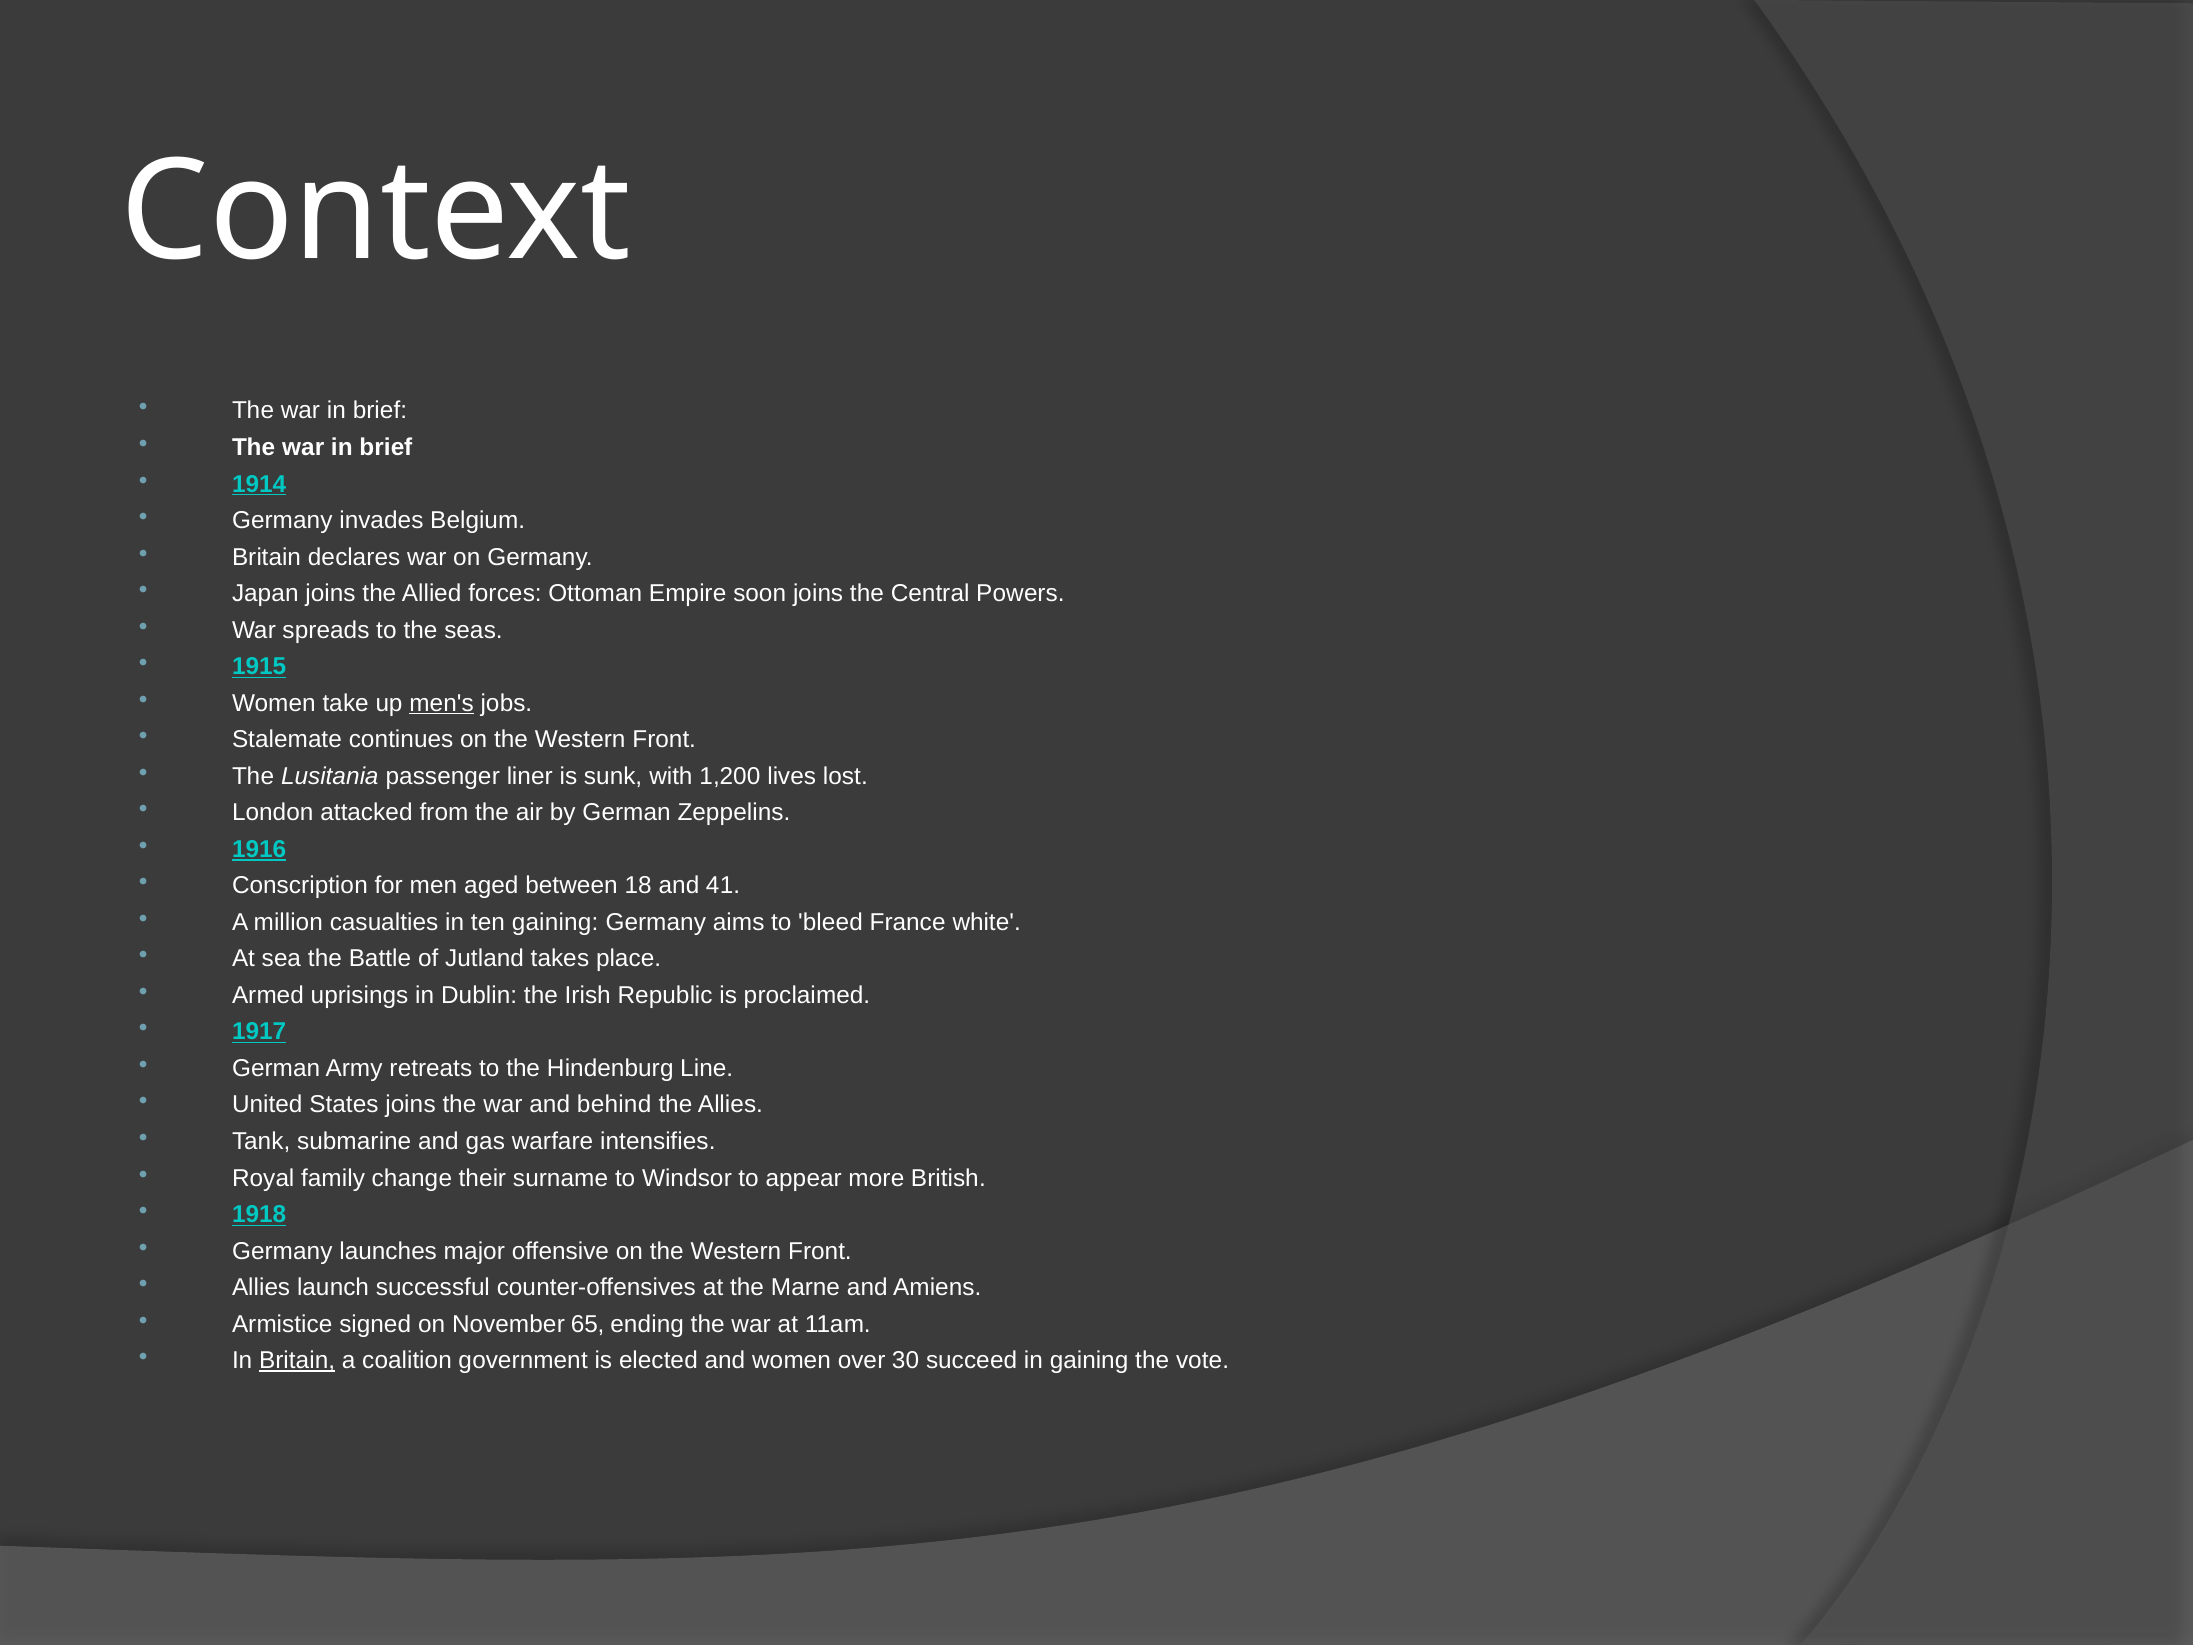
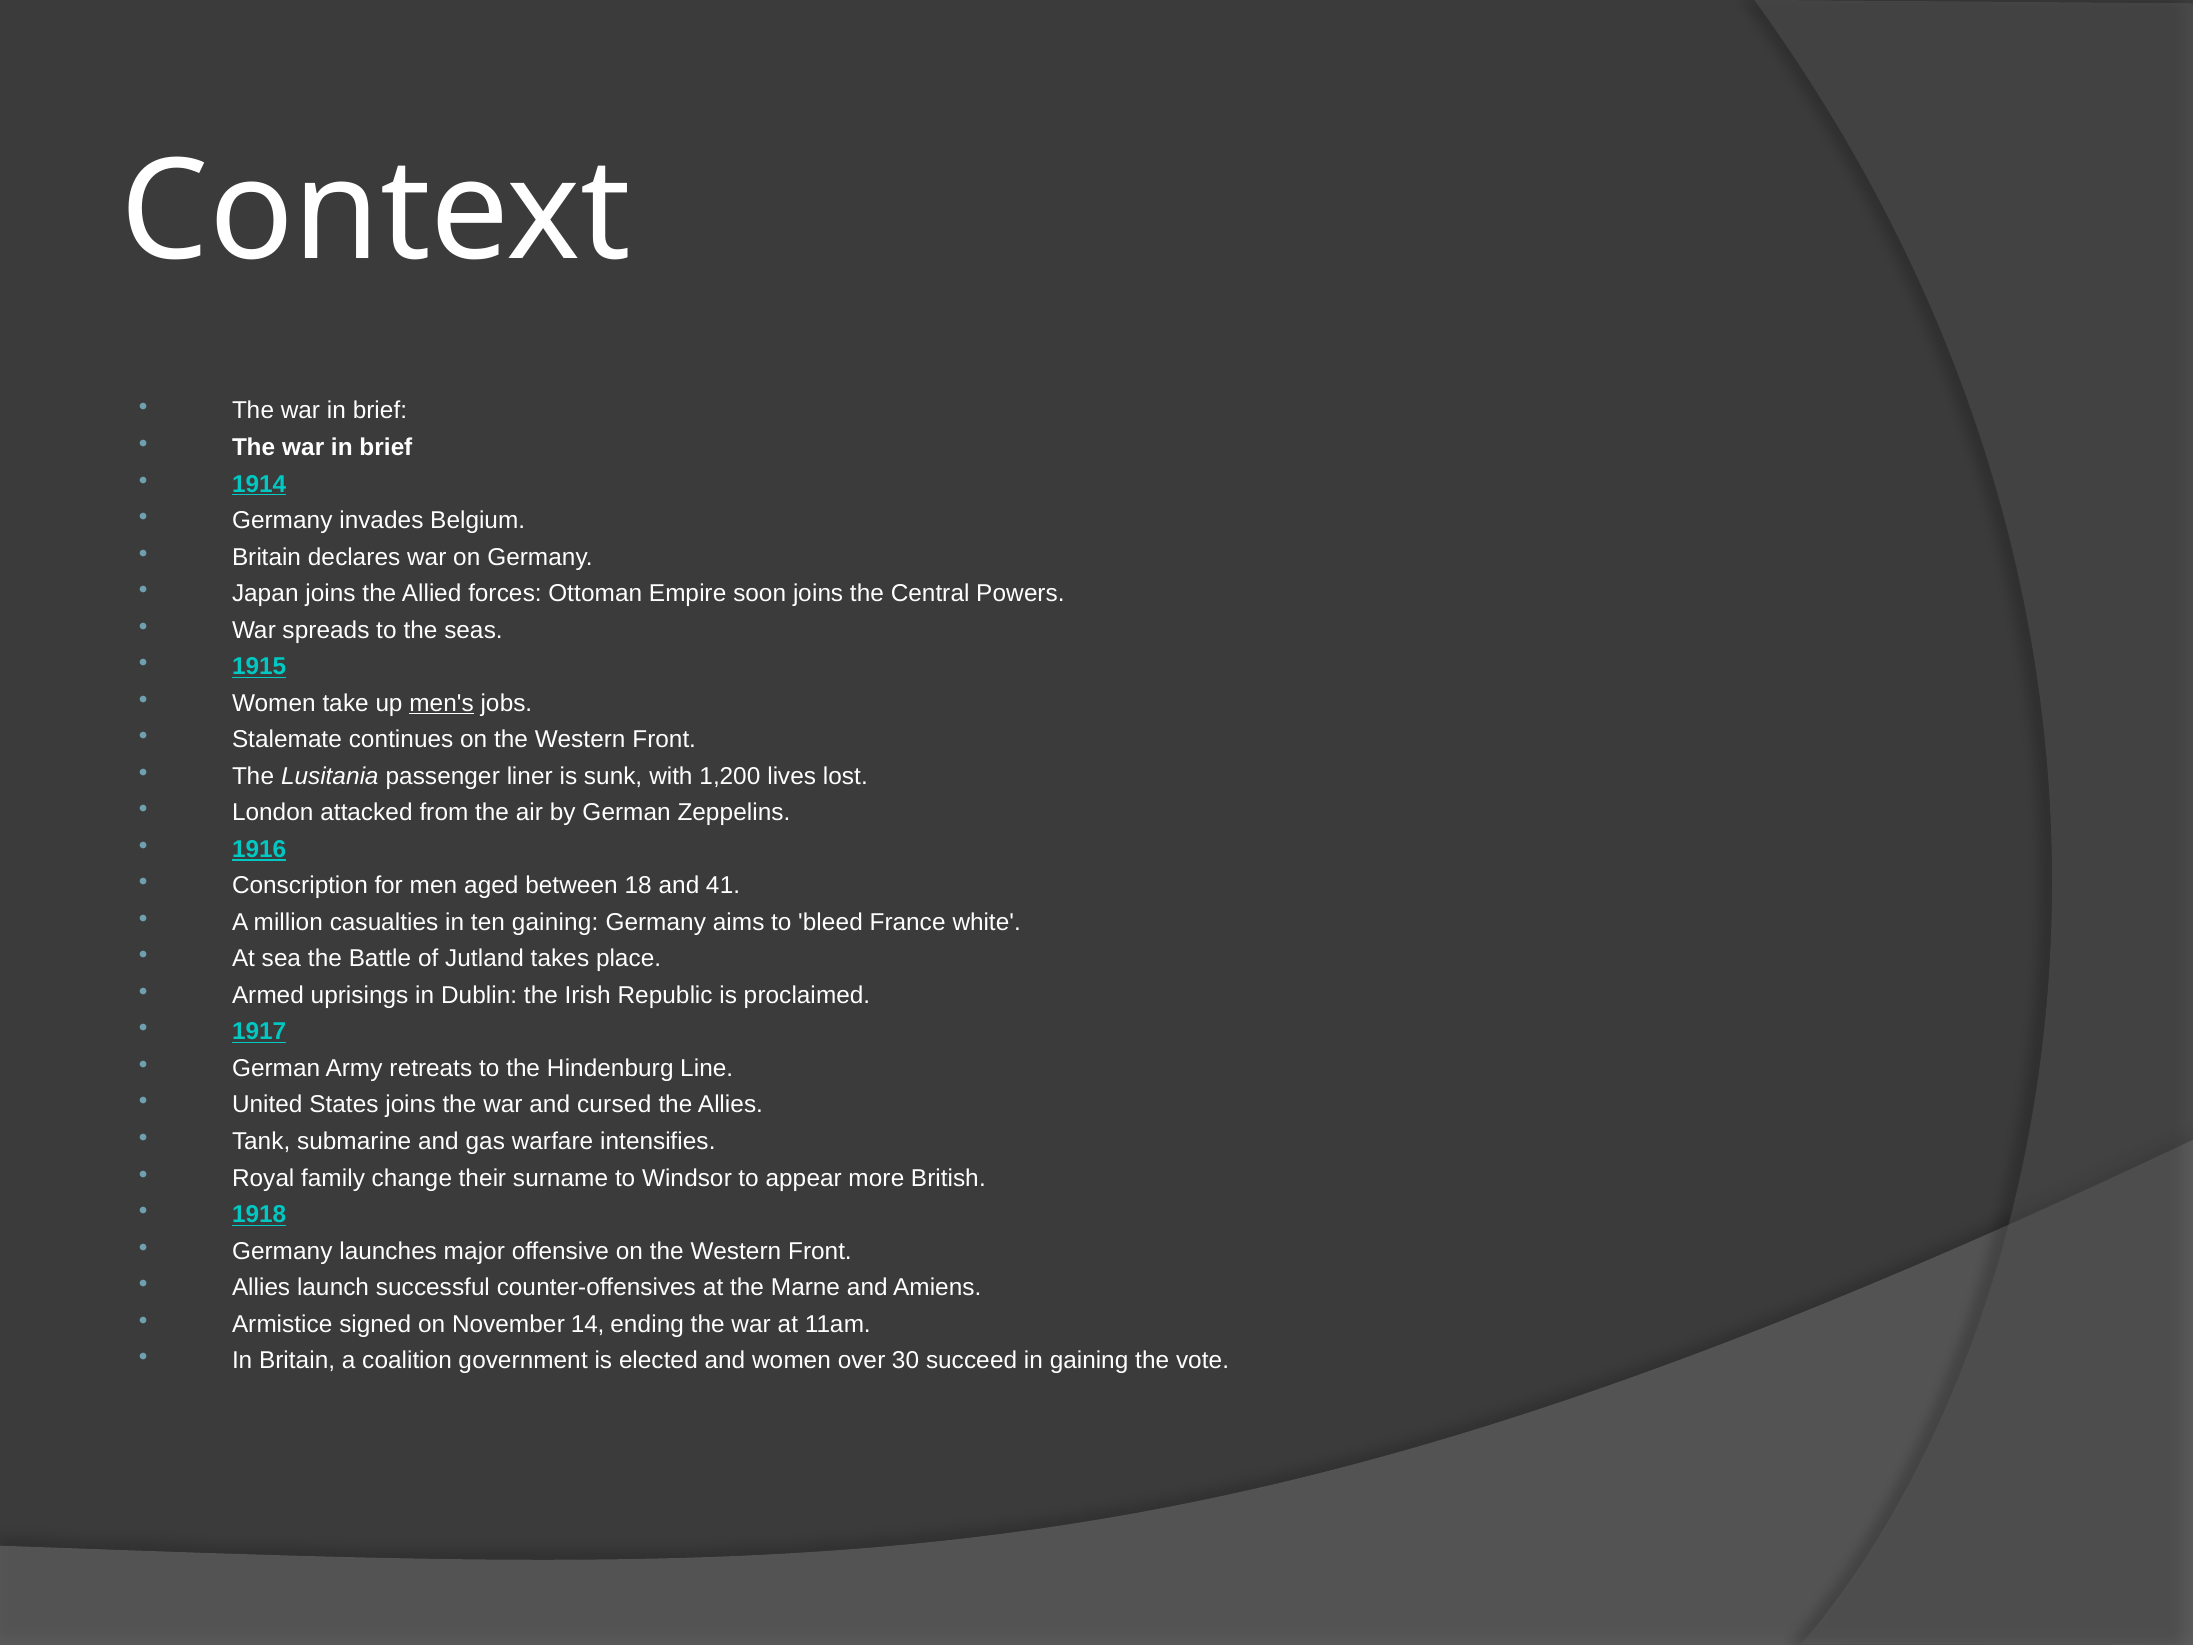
behind: behind -> cursed (614, 1105)
65: 65 -> 14 (588, 1324)
Britain underline: present -> none (297, 1360)
